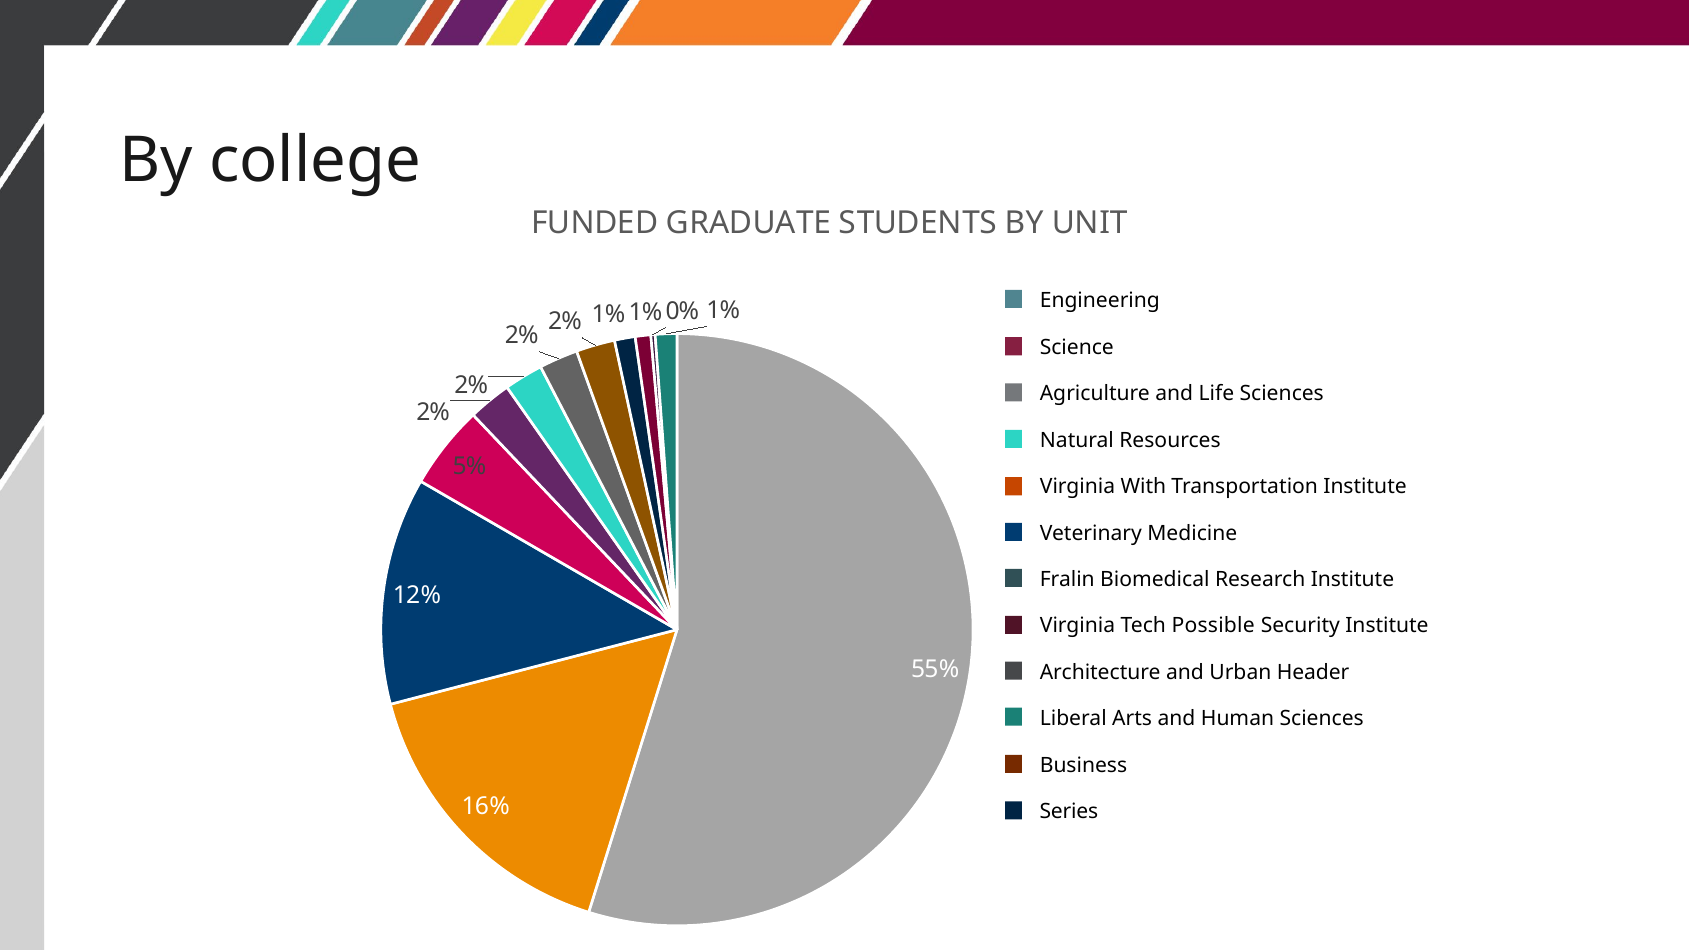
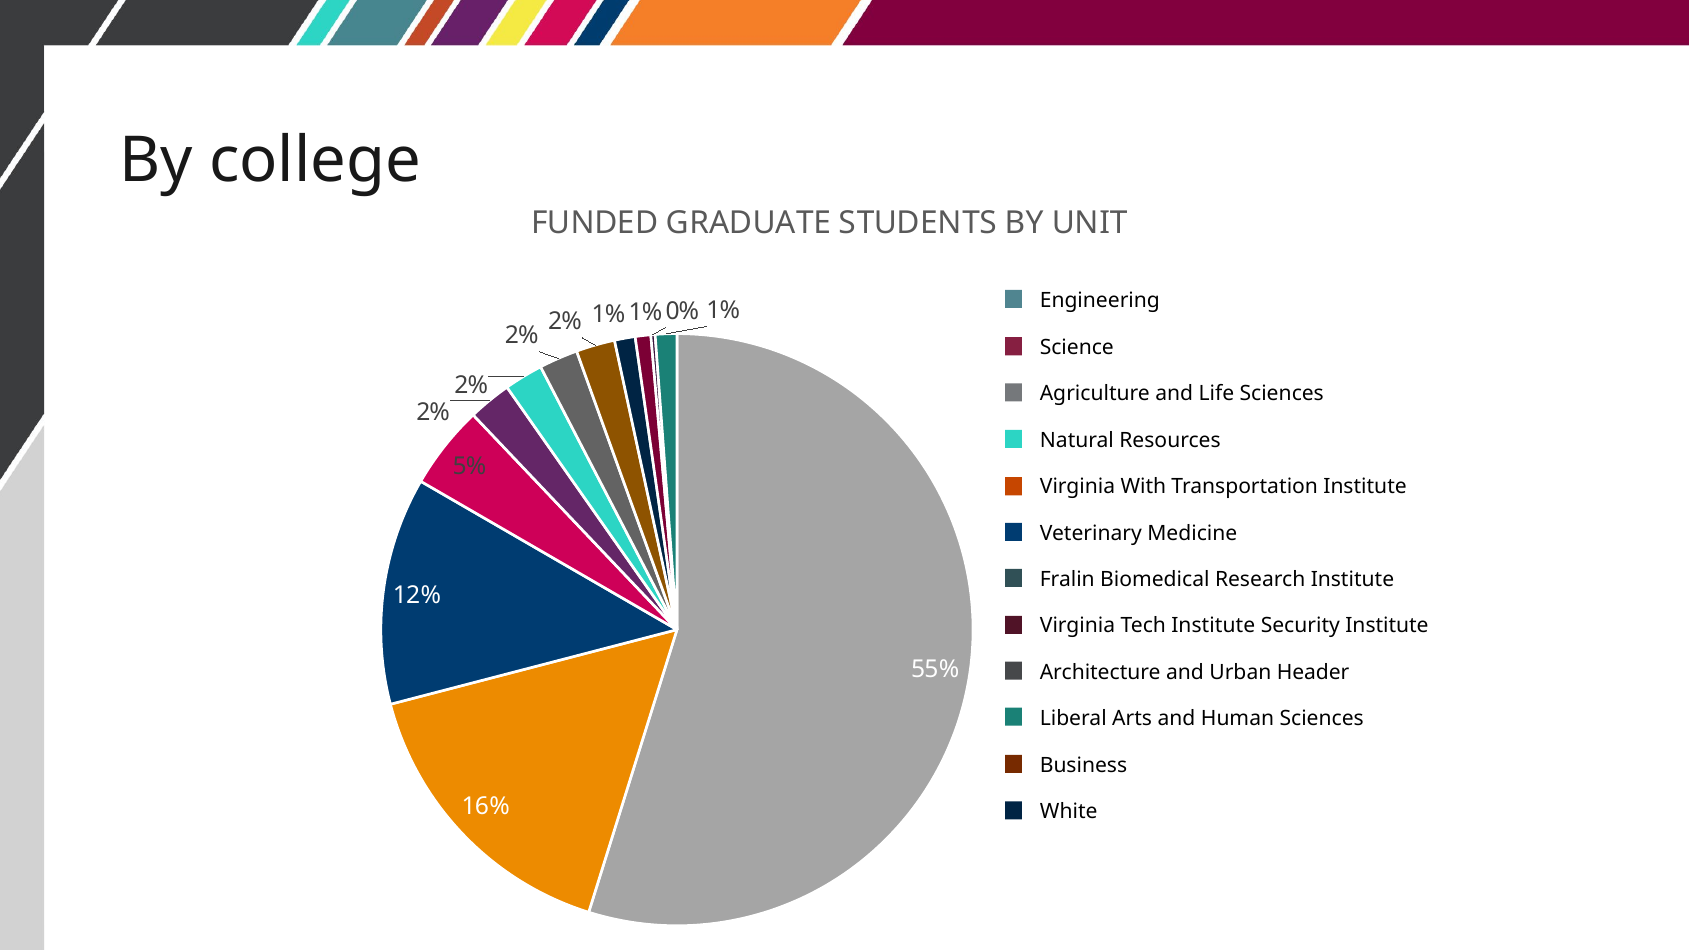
Tech Possible: Possible -> Institute (1213, 626)
Series: Series -> White (1069, 812)
